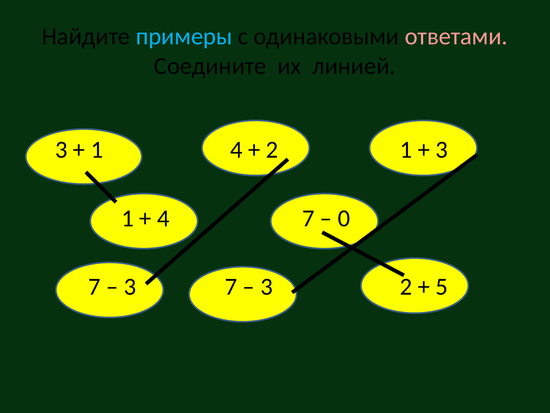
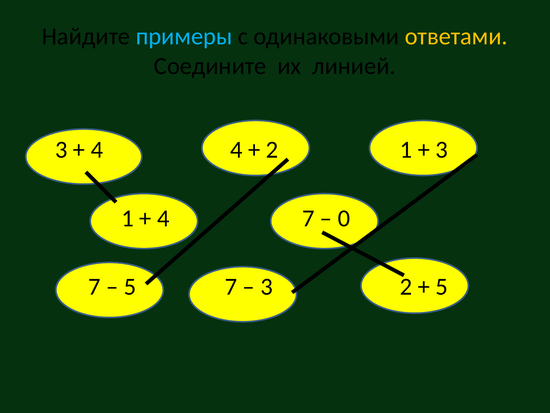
ответами colour: pink -> yellow (456, 36)
1: 1 -> 4 (97, 150)
3: 3 -> 5 (130, 287)
